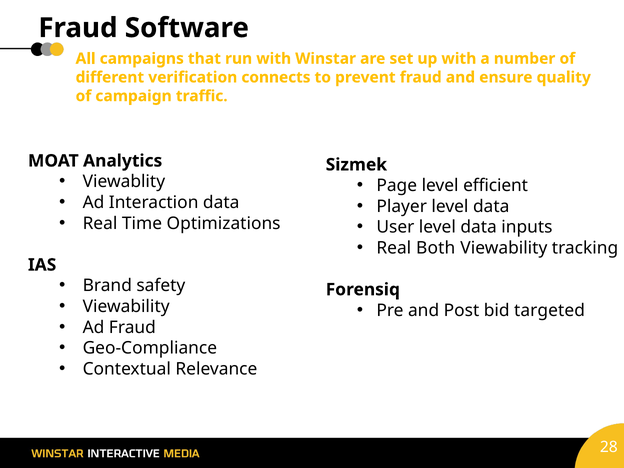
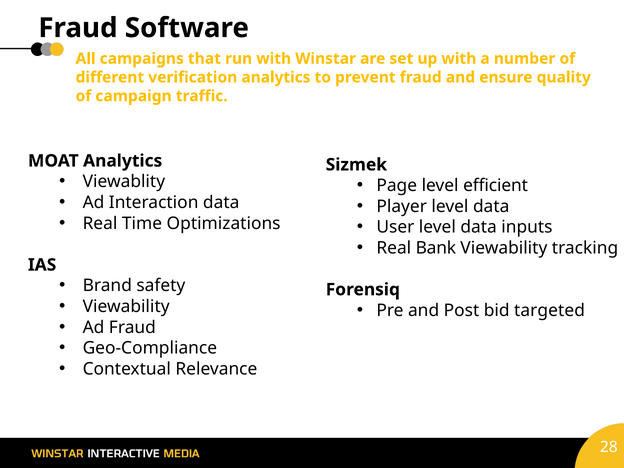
verification connects: connects -> analytics (276, 77)
Both: Both -> Bank (436, 248)
